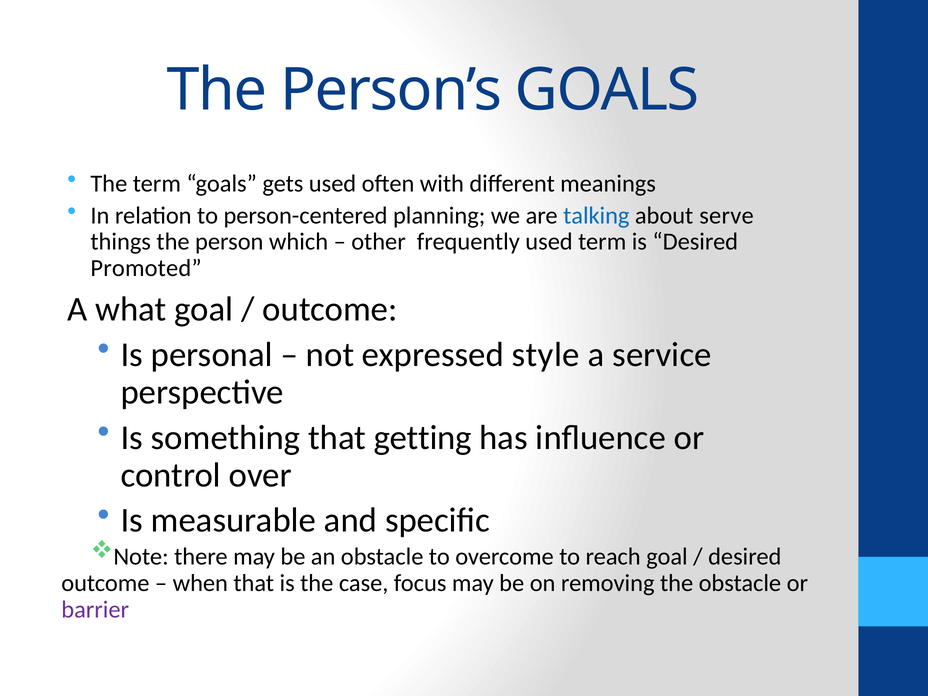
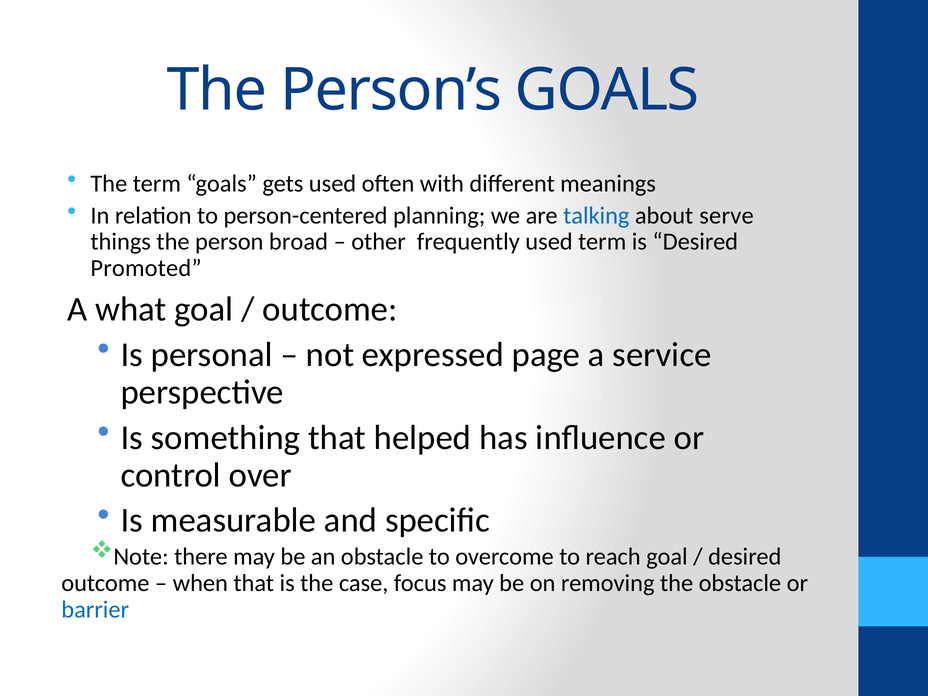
which: which -> broad (299, 242)
style: style -> page (546, 355)
getting: getting -> helped (423, 438)
barrier colour: purple -> blue (95, 610)
